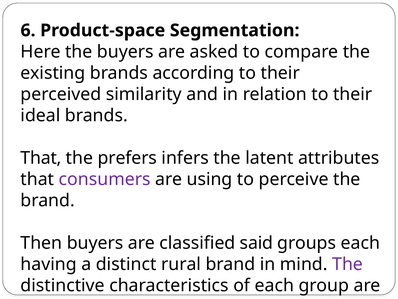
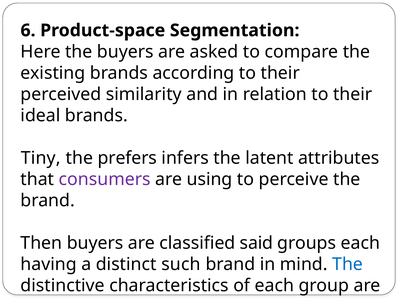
That: That -> Tiny (41, 158)
rural: rural -> such (181, 264)
The colour: purple -> blue (348, 264)
